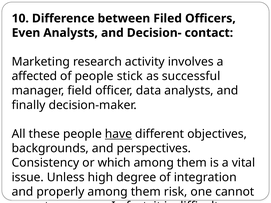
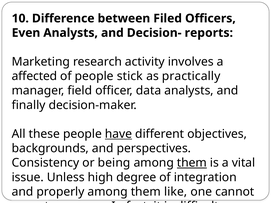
contact: contact -> reports (209, 33)
successful: successful -> practically (191, 76)
which: which -> being (114, 163)
them underline: none -> present (192, 163)
risk: risk -> like (176, 192)
